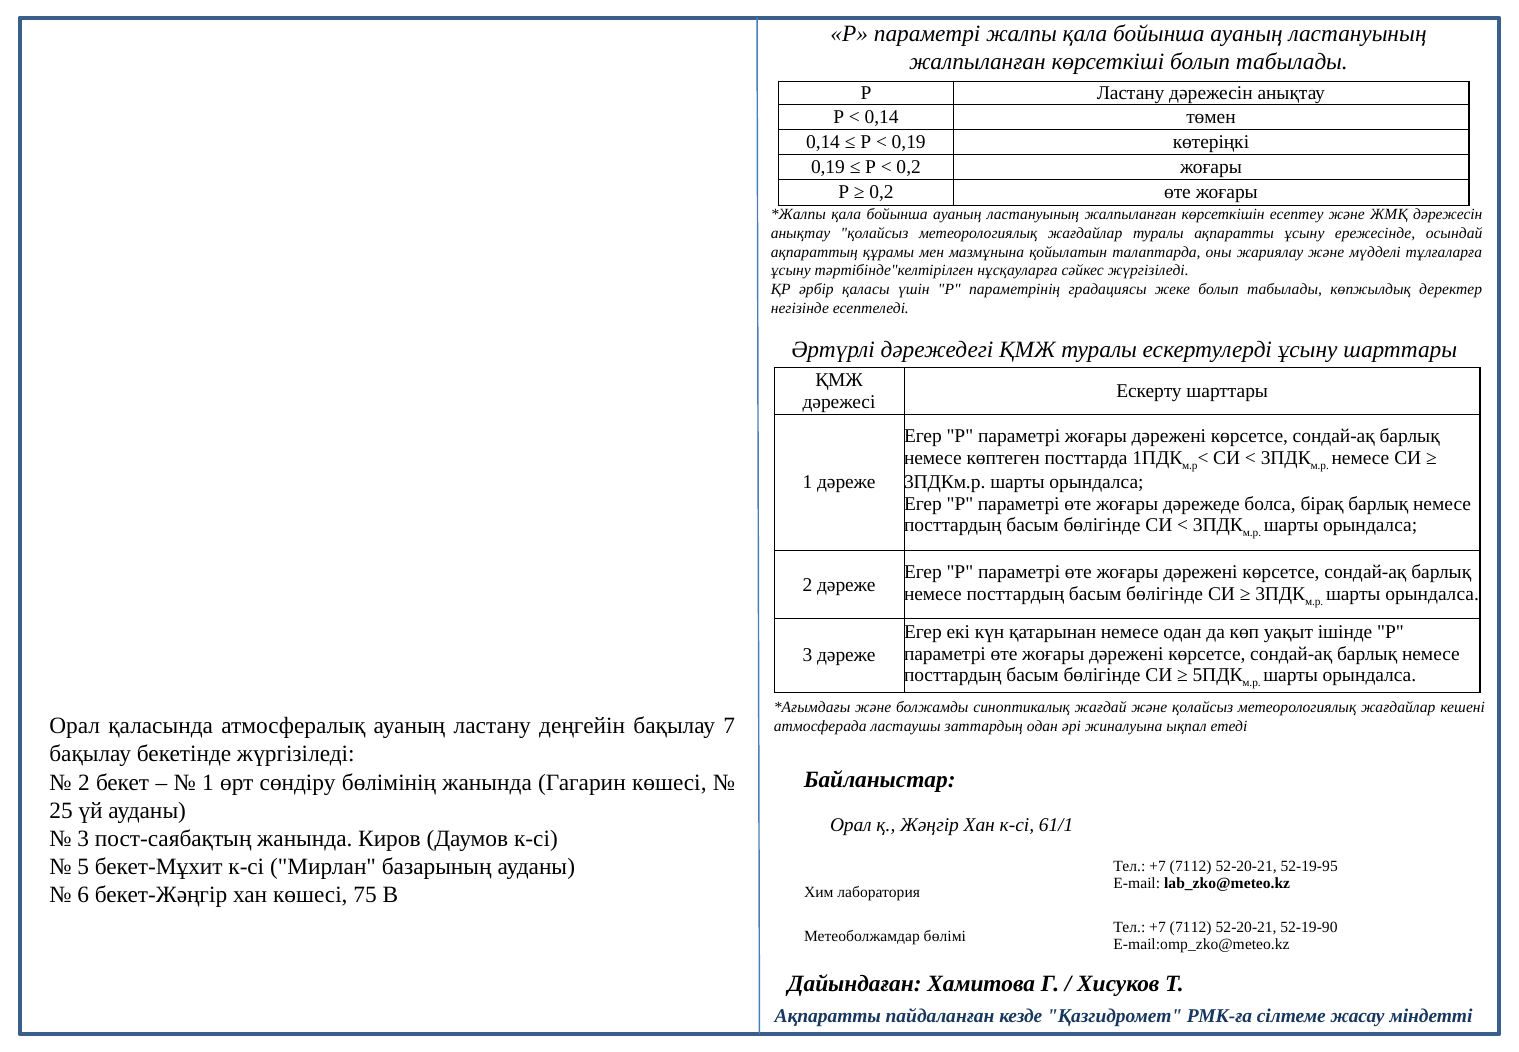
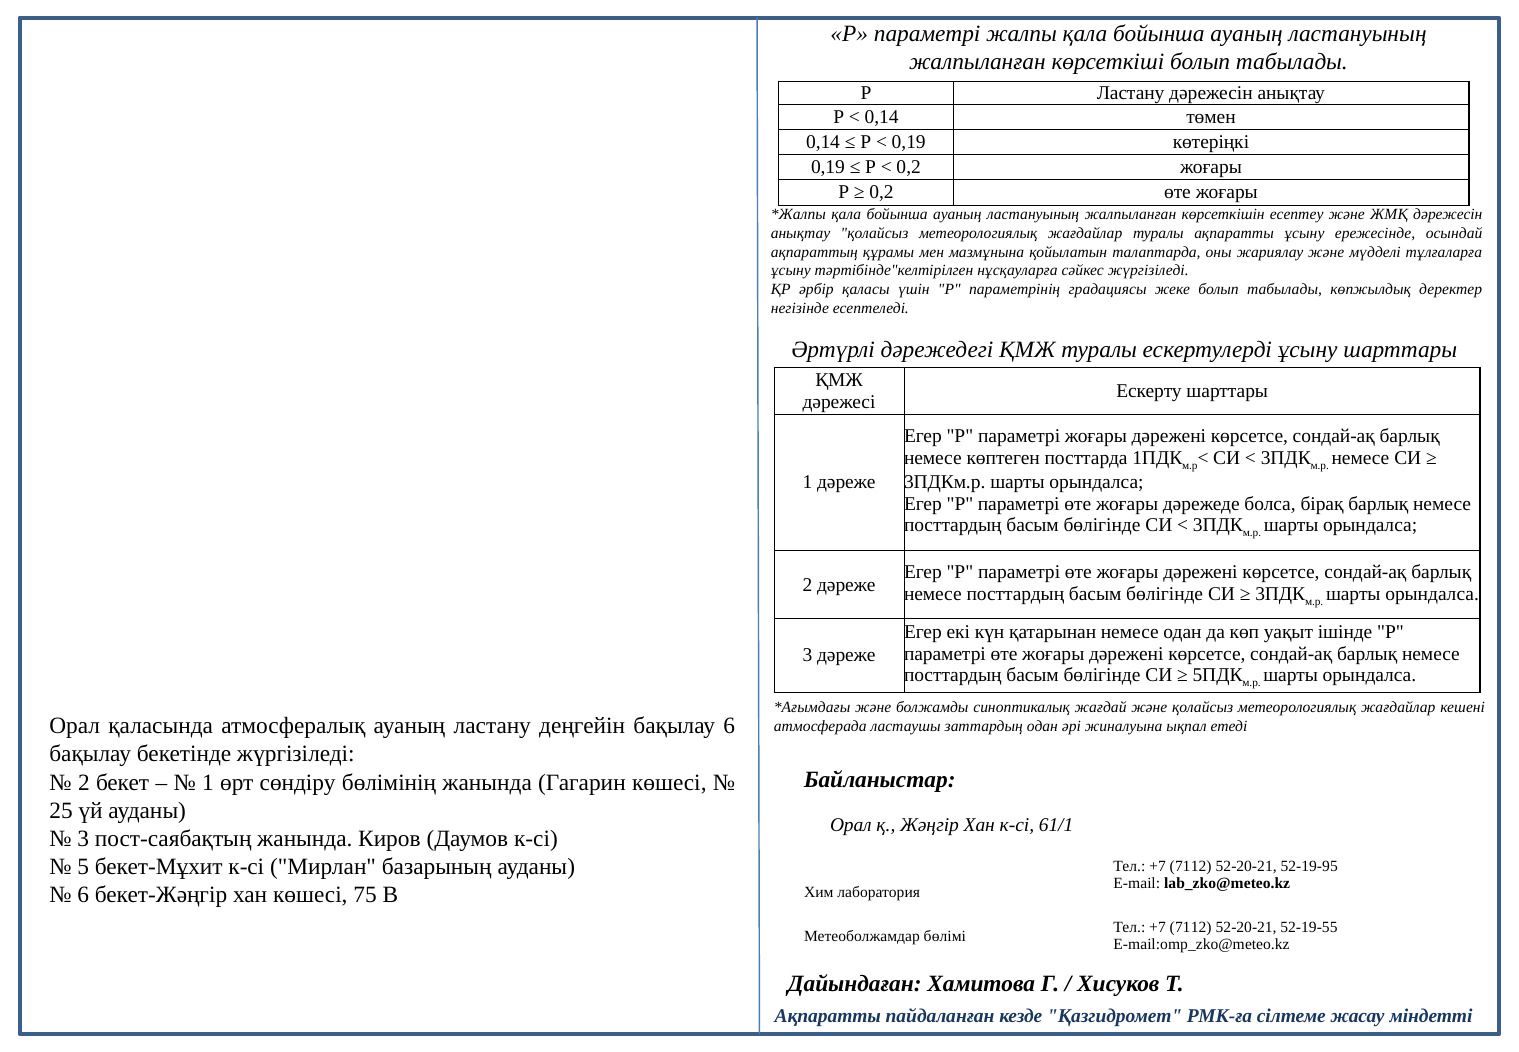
бақылау 7: 7 -> 6 (729, 726)
52-19-90: 52-19-90 -> 52-19-55 (1309, 927)
